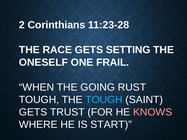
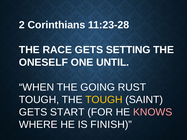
FRAIL: FRAIL -> UNTIL (113, 62)
TOUGH colour: light blue -> yellow (104, 100)
TRUST: TRUST -> START (67, 112)
START: START -> FINISH (111, 125)
